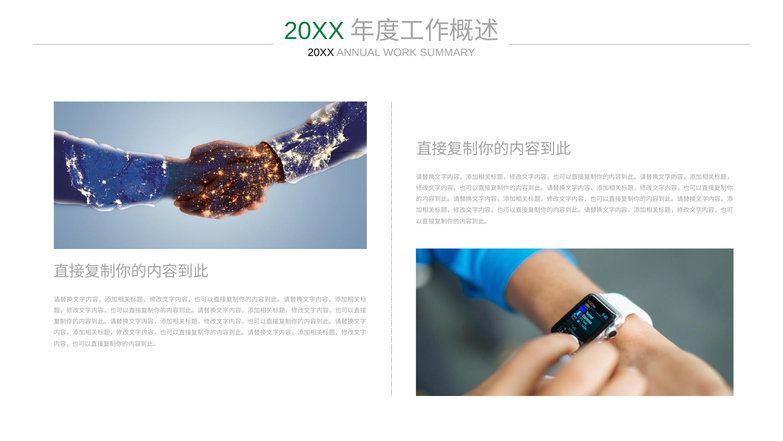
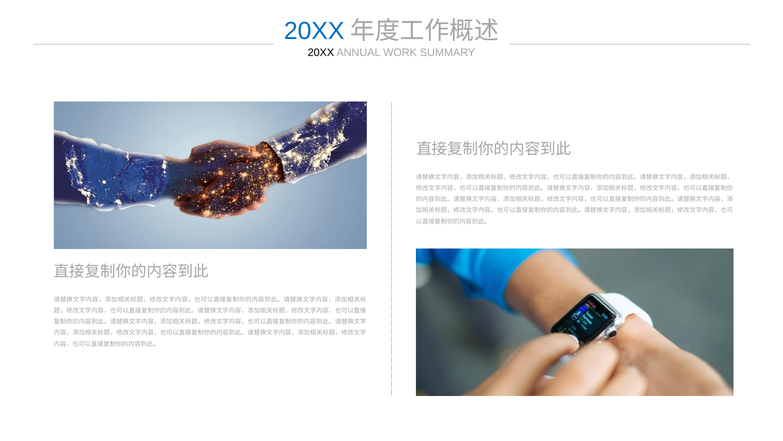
20XX colour: green -> blue (314, 31)
